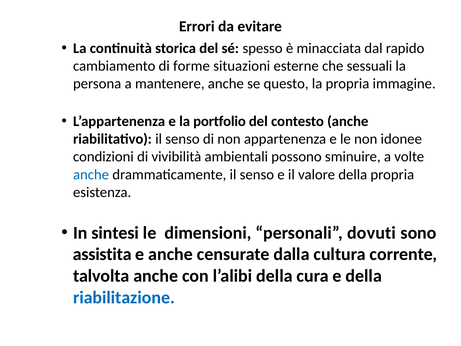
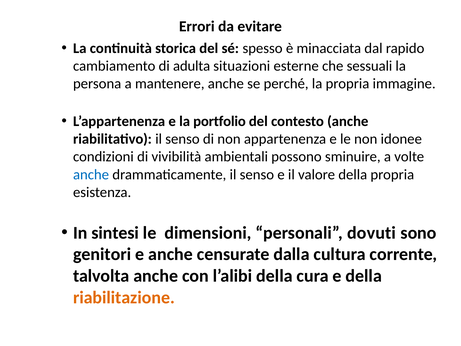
forme: forme -> adulta (192, 66)
questo: questo -> perché (286, 83)
assistita: assistita -> genitori (102, 254)
riabilitazione colour: blue -> orange (124, 297)
